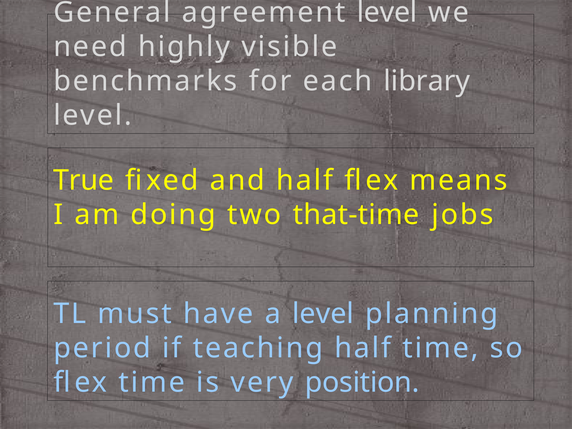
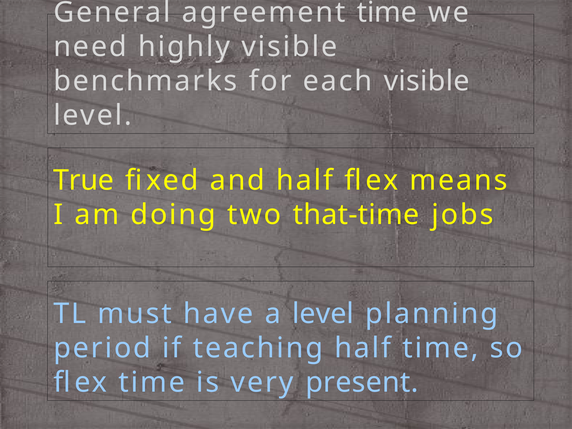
agreement level: level -> time (387, 12)
each library: library -> visible (427, 81)
position: position -> present (362, 382)
